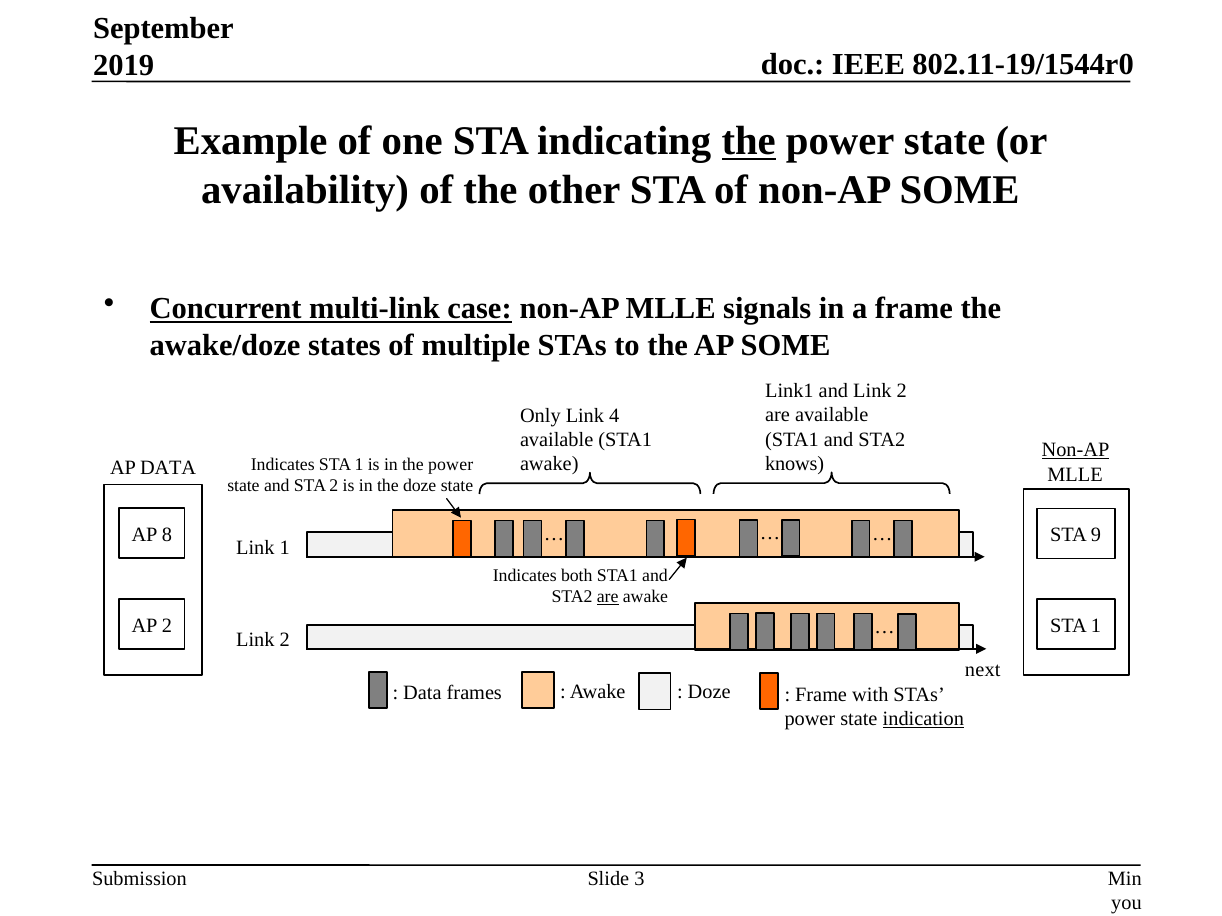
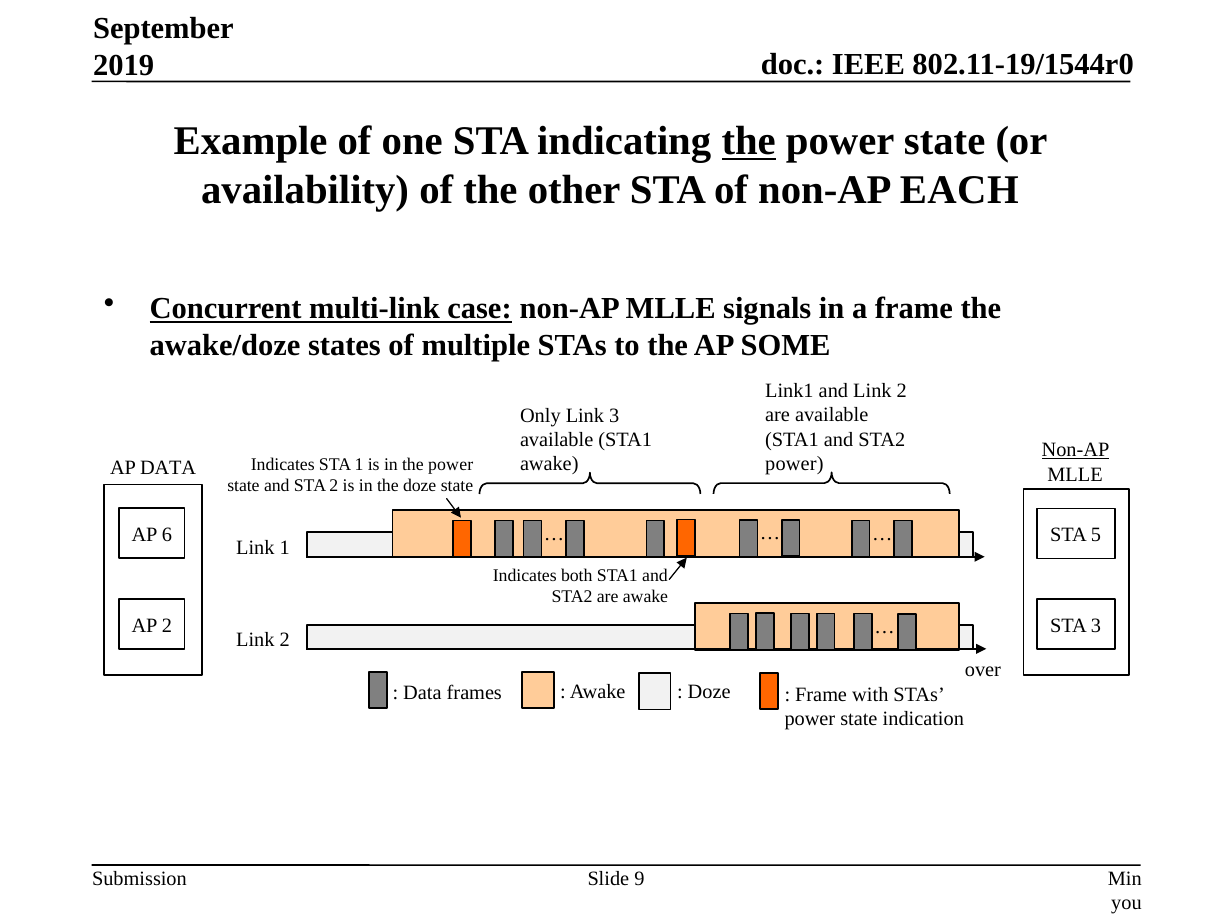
non-AP SOME: SOME -> EACH (959, 190)
Link 4: 4 -> 3 (614, 416)
knows: knows -> power (794, 464)
8: 8 -> 6 (167, 535)
9: 9 -> 5 (1096, 535)
are underline: present -> none (608, 597)
1: 1 -> 3 (1096, 626)
next: next -> over (983, 670)
indication underline: present -> none (923, 719)
3: 3 -> 9 (639, 879)
